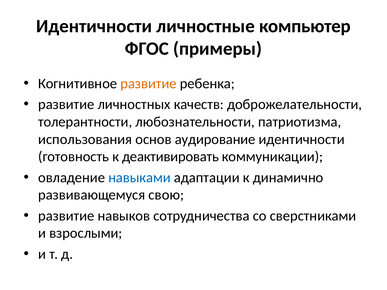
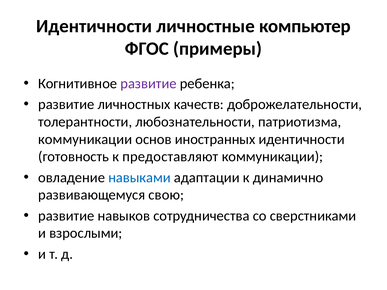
развитие colour: orange -> purple (148, 84)
использования: использования -> коммуникации (85, 139)
аудирование: аудирование -> иностранных (215, 139)
деактивировать: деактивировать -> предоставляют (170, 157)
